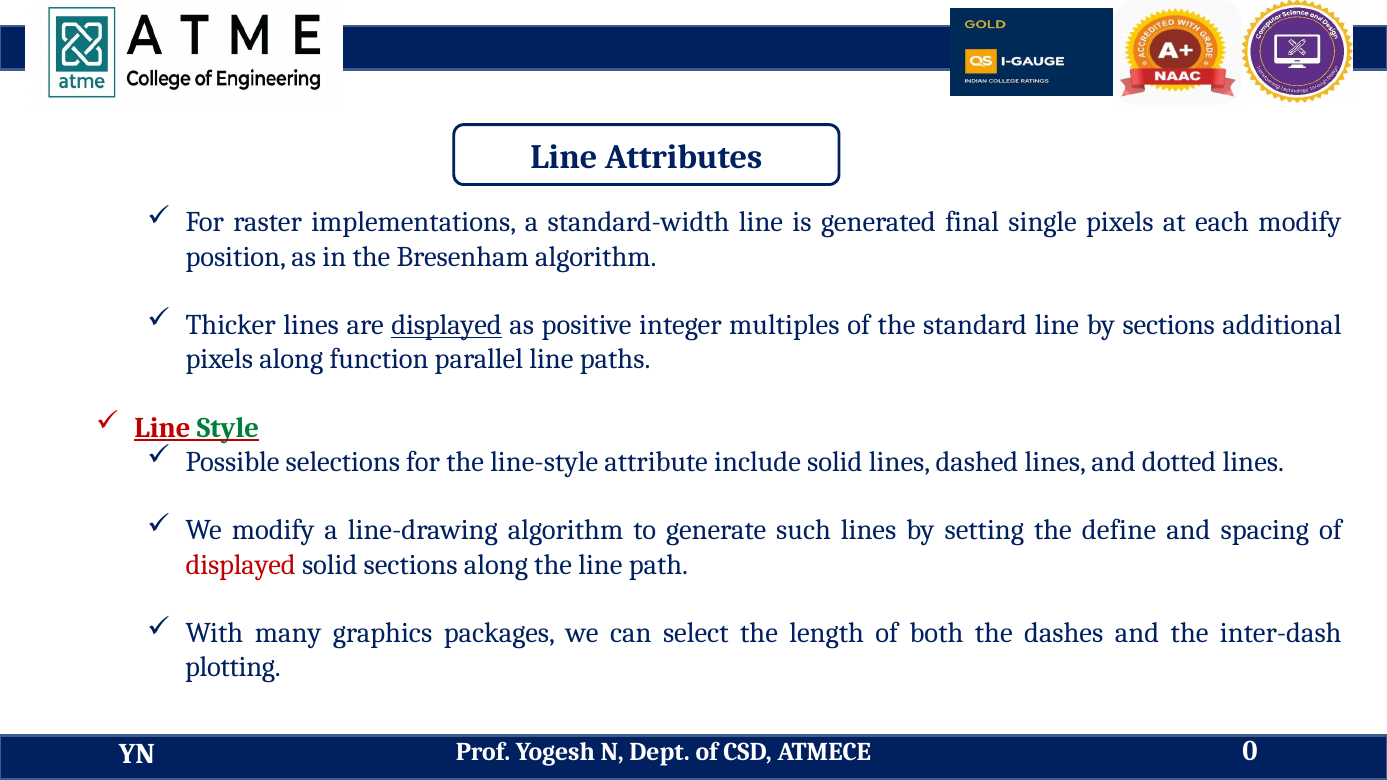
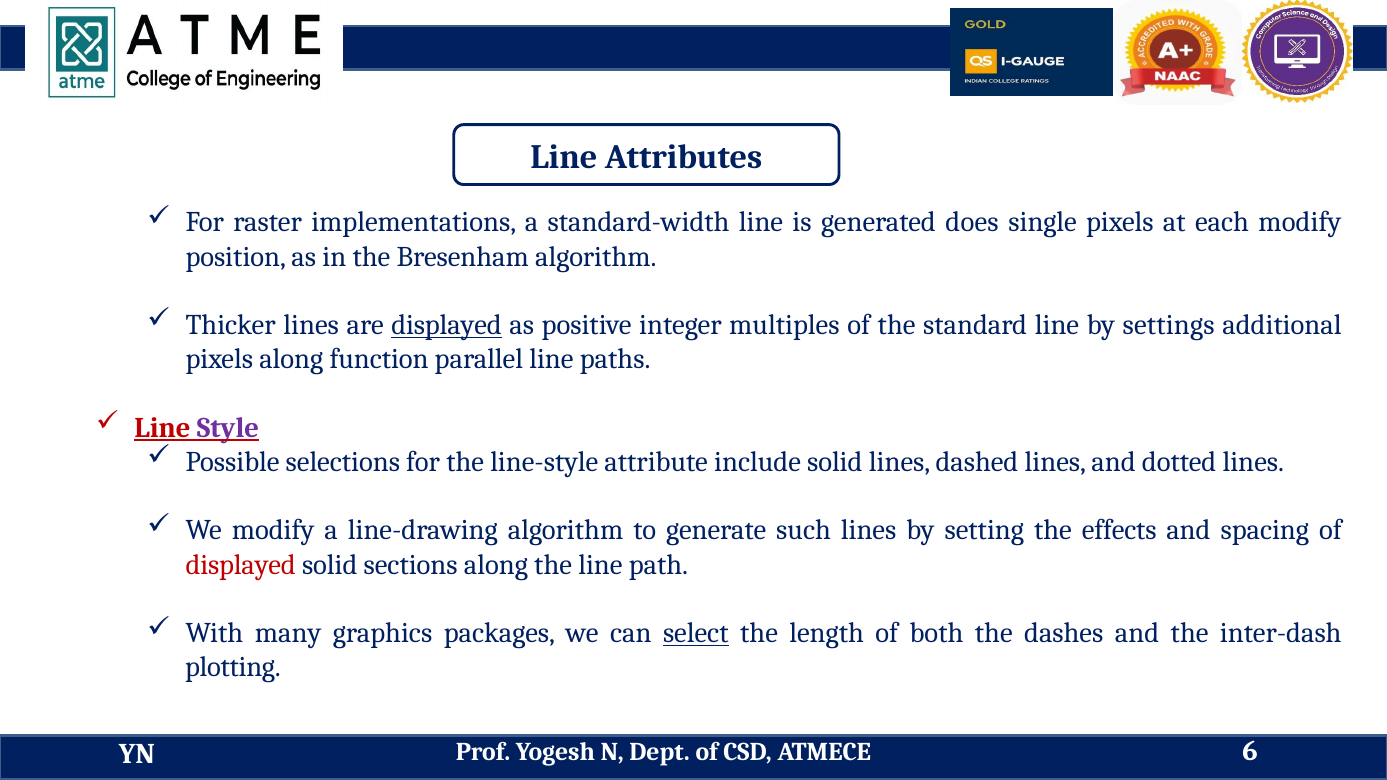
final: final -> does (972, 222)
by sections: sections -> settings (1169, 325)
Style colour: green -> purple (228, 428)
define: define -> effects (1119, 531)
select underline: none -> present (696, 633)
0: 0 -> 6 (1250, 751)
